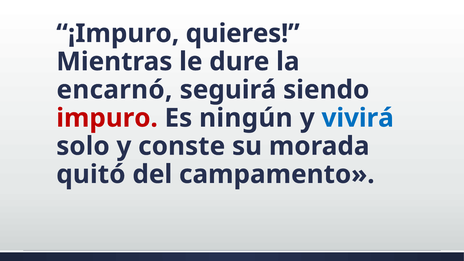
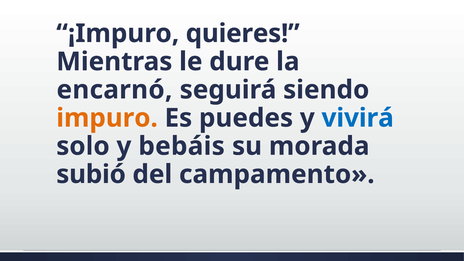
impuro colour: red -> orange (107, 118)
ningún: ningún -> puedes (246, 118)
conste: conste -> bebáis (182, 146)
quitó: quitó -> subió (91, 174)
